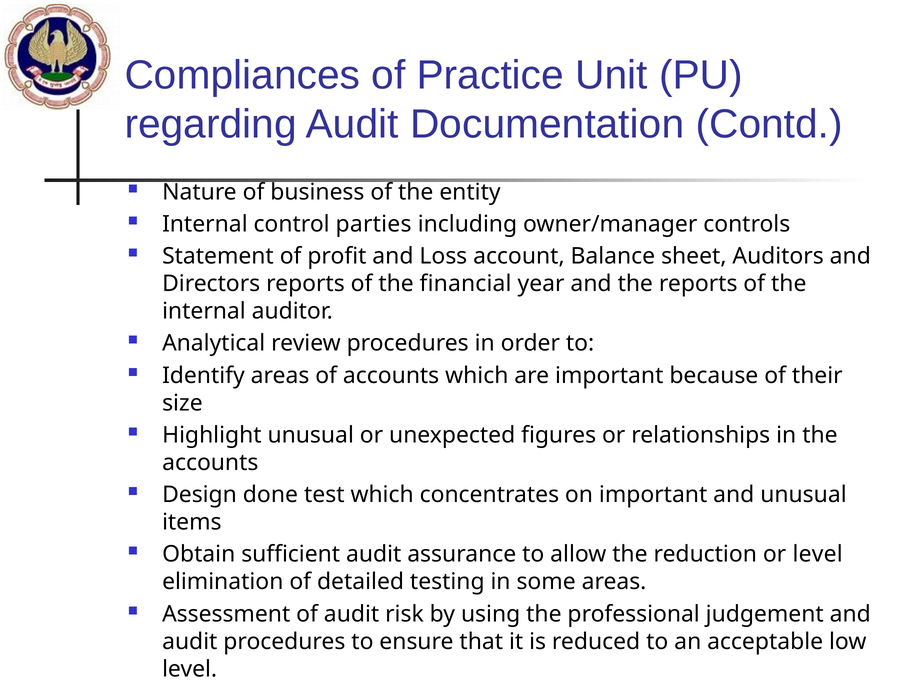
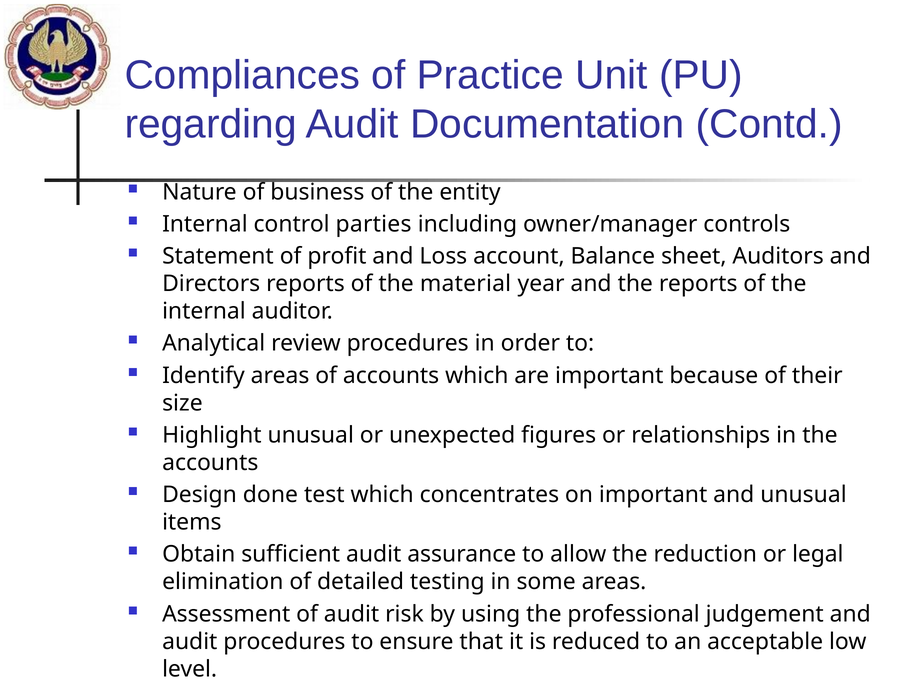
financial: financial -> material (466, 284)
or level: level -> legal (818, 554)
